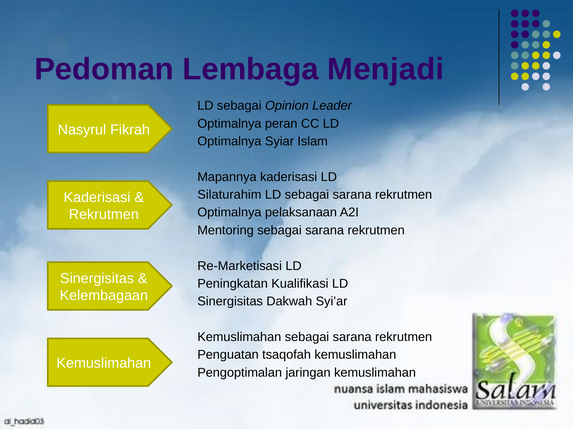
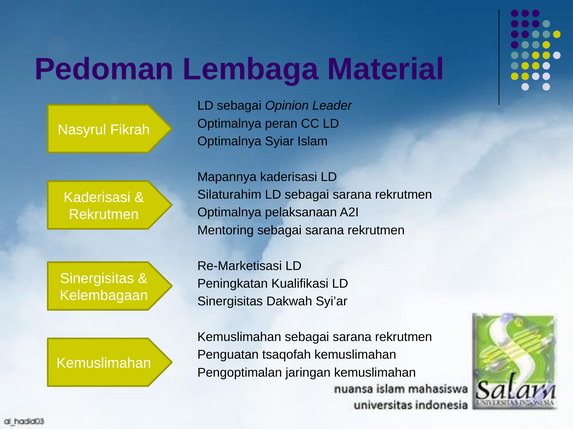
Menjadi: Menjadi -> Material (386, 70)
